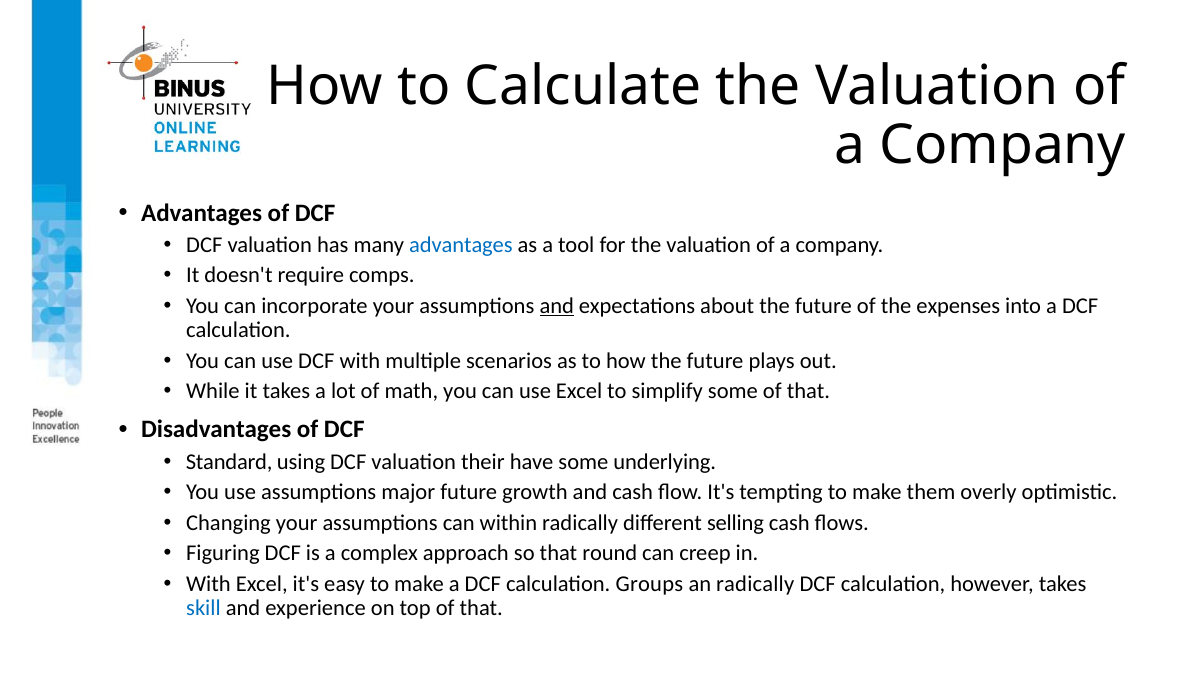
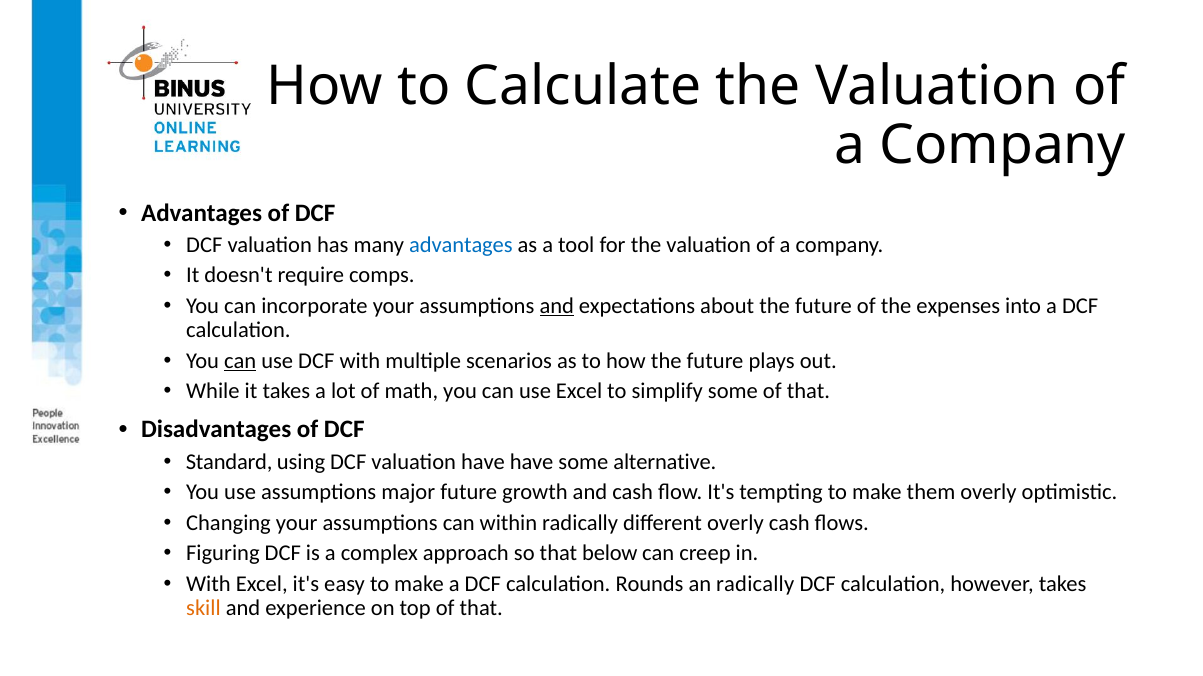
can underline: none -> present (240, 361)
valuation their: their -> have (483, 462)
underlying: underlying -> alternative (665, 462)
different selling: selling -> overly (735, 523)
round: round -> below (610, 554)
Groups: Groups -> Rounds (650, 585)
skill colour: blue -> orange (203, 609)
